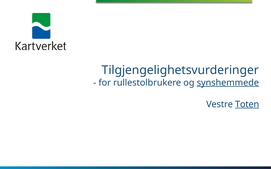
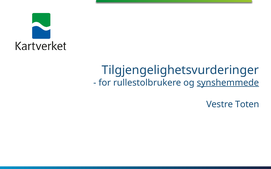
Toten underline: present -> none (247, 105)
